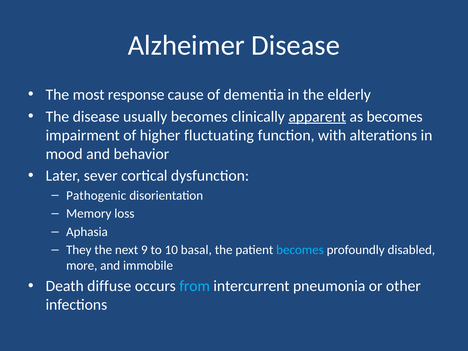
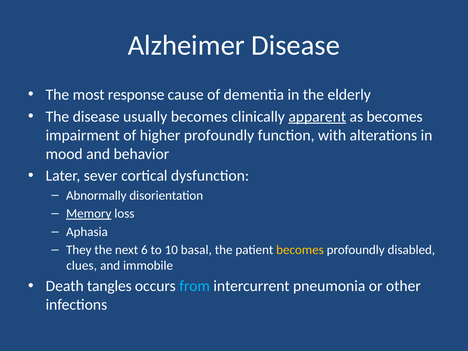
higher fluctuating: fluctuating -> profoundly (219, 135)
Pathogenic: Pathogenic -> Abnormally (96, 195)
Memory underline: none -> present (89, 214)
9: 9 -> 6 (144, 250)
becomes colour: light blue -> yellow (300, 250)
more: more -> clues (82, 266)
diffuse: diffuse -> tangles (109, 286)
